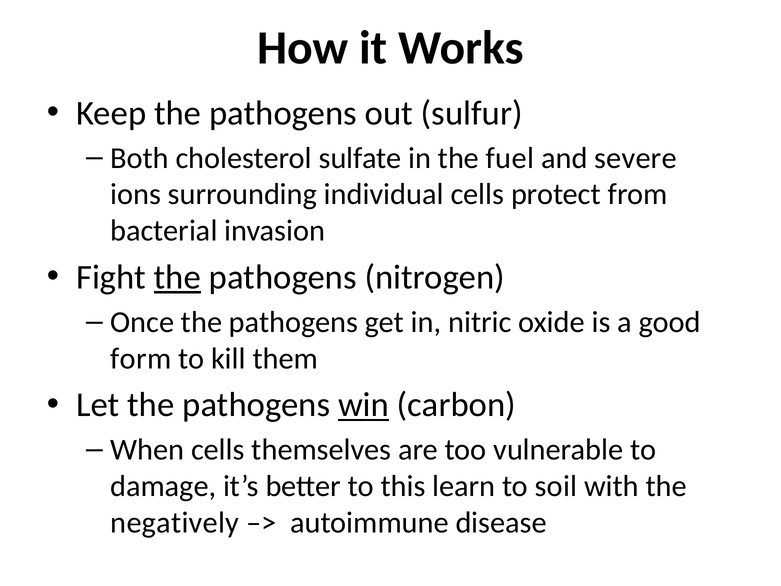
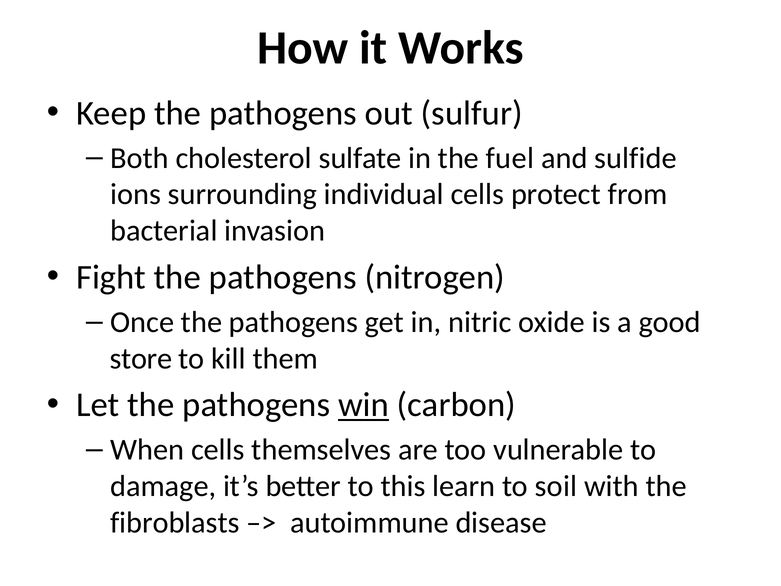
severe: severe -> sulfide (636, 158)
the underline: present -> none (177, 277)
form: form -> store (141, 358)
negatively: negatively -> fibroblasts (175, 523)
